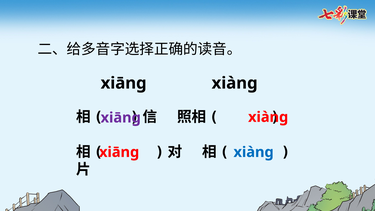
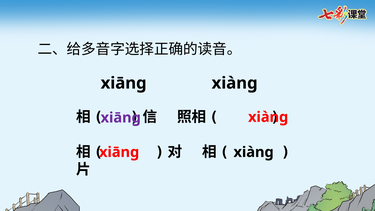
xiàng colour: blue -> black (254, 152)
